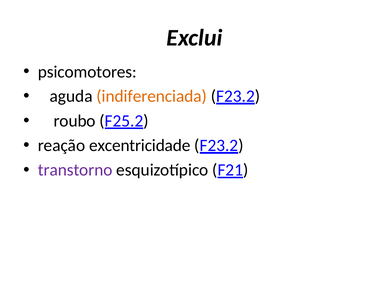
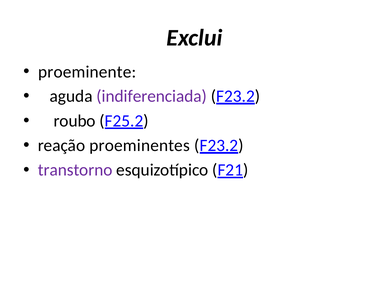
psicomotores: psicomotores -> proeminente (87, 72)
indiferenciada colour: orange -> purple (152, 96)
excentricidade: excentricidade -> proeminentes (140, 145)
